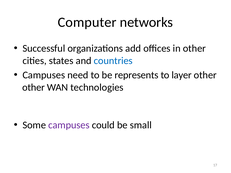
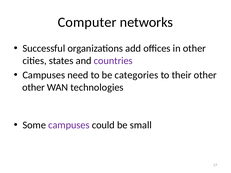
countries colour: blue -> purple (113, 61)
represents: represents -> categories (136, 75)
layer: layer -> their (182, 75)
